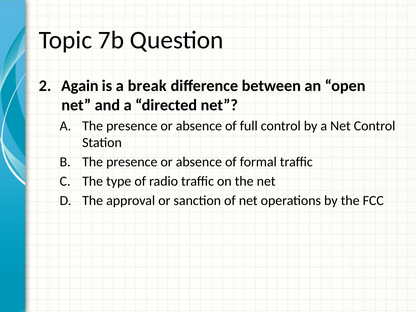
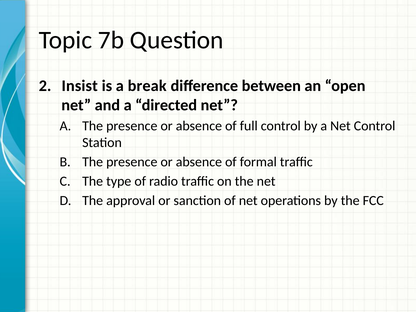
Again: Again -> Insist (80, 86)
